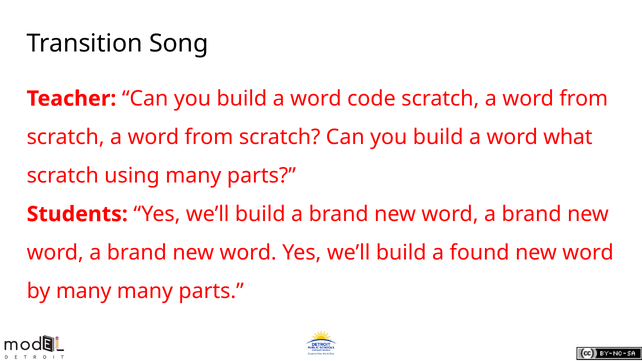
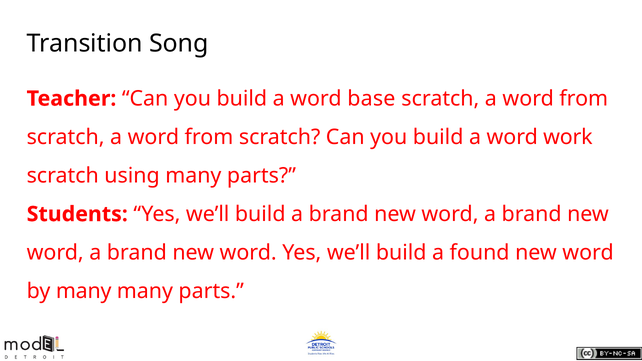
code: code -> base (371, 99)
what: what -> work (568, 137)
